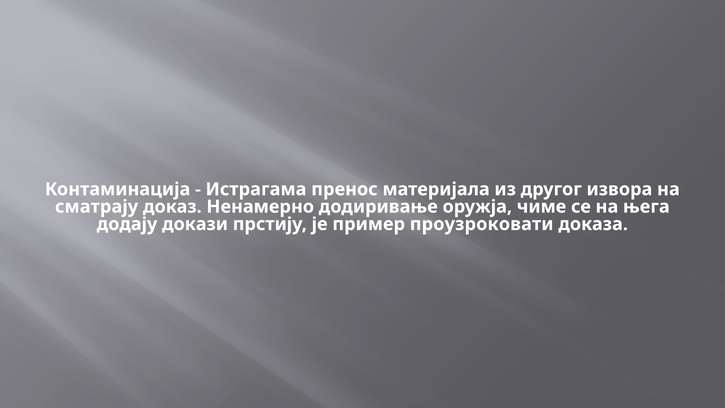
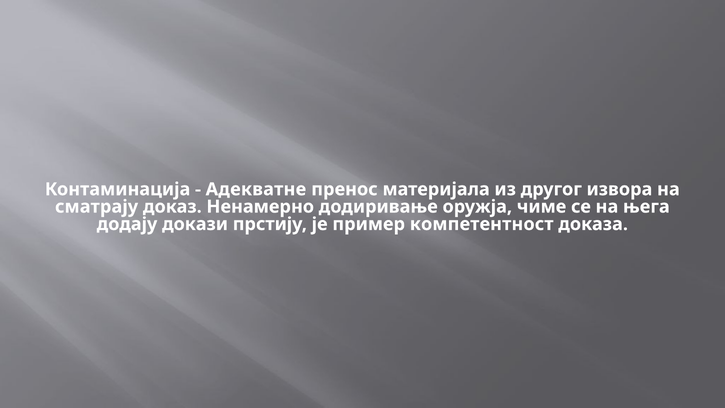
Истрагама: Истрагама -> Адекватне (256, 189)
проузроковати: проузроковати -> компетентност (482, 224)
